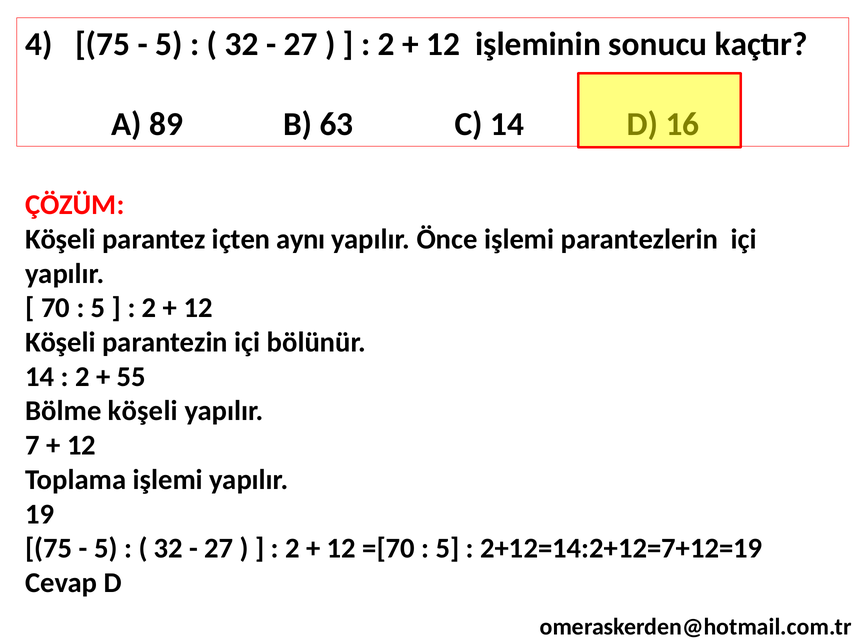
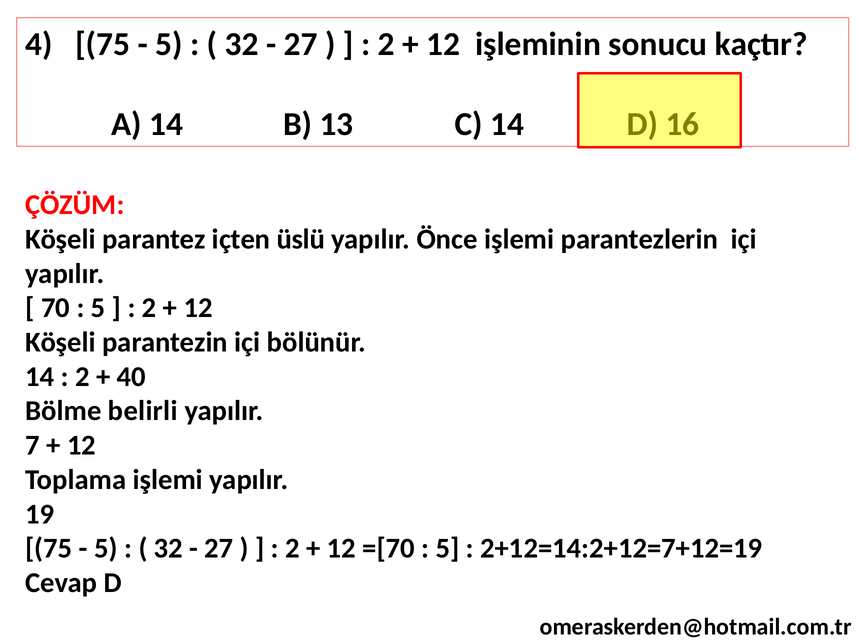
A 89: 89 -> 14 (166, 125)
63: 63 -> 13 (336, 125)
aynı: aynı -> üslü (301, 239)
55: 55 -> 40 (131, 377)
Bölme köşeli: köşeli -> belirli (143, 411)
